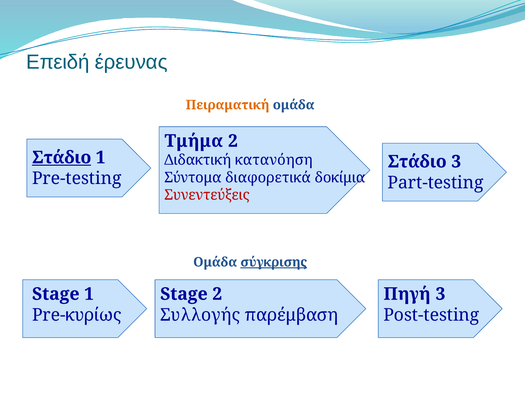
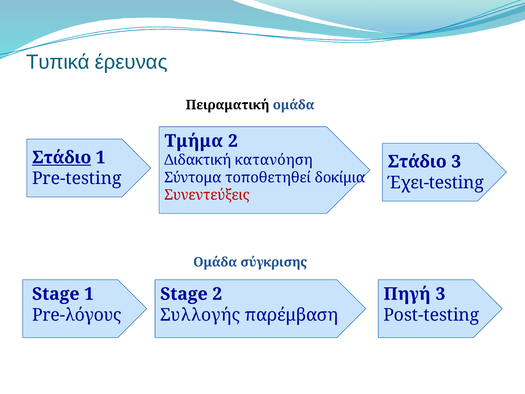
Επειδή: Επειδή -> Τυπικά (58, 62)
Πειραματική colour: orange -> black (228, 105)
διαφορετικά: διαφορετικά -> τοποθετηθεί (268, 177)
Part-testing: Part-testing -> Έχει-testing (436, 183)
σύγκρισης underline: present -> none (274, 262)
Pre-κυρίως: Pre-κυρίως -> Pre-λόγους (77, 315)
